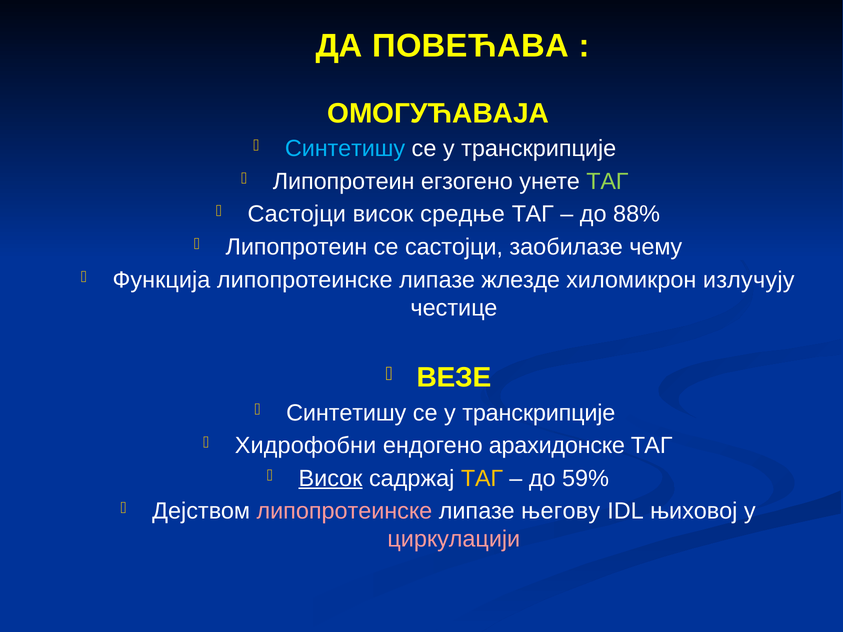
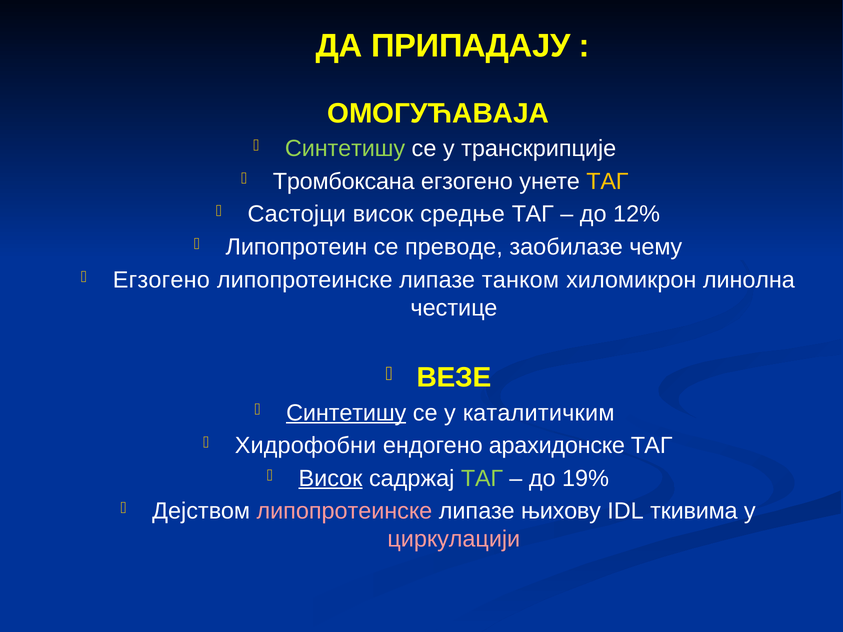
ПОВЕЋАВА: ПОВЕЋАВА -> ПРИПАДАЈУ (471, 46)
Синтетишу colour: light blue -> light green (345, 149)
Липопротеин: Липопротеин -> Тромбоксана (344, 182)
ТАГ colour: light green -> yellow (607, 182)
88%: 88% -> 12% (637, 214)
се састојци: састојци -> преводе (454, 247)
Функција: Функција -> Егзогено (161, 280)
жлезде: жлезде -> танком (520, 280)
излучују: излучују -> линолна (749, 280)
Синтетишу underline: none -> present (346, 413)
транскрипције: транскрипције -> каталитичким (539, 413)
ТАГ colour: yellow -> light green (482, 479)
59%: 59% -> 19% (586, 479)
његову: његову -> њихову (561, 511)
њиховој: њиховој -> ткивима (694, 511)
